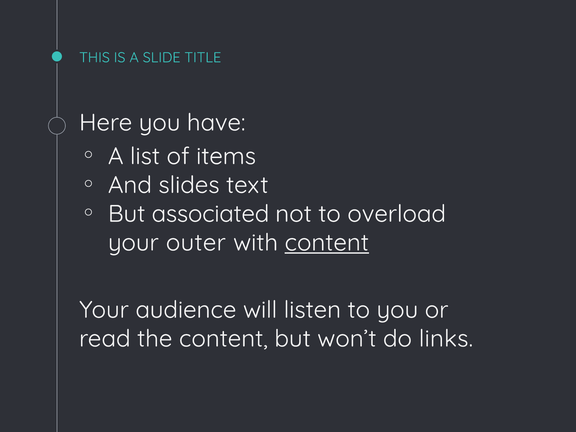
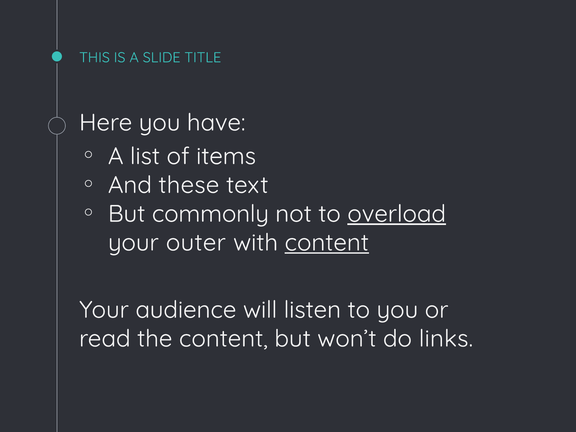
slides: slides -> these (189, 185)
associated: associated -> commonly (210, 214)
overload underline: none -> present (397, 214)
